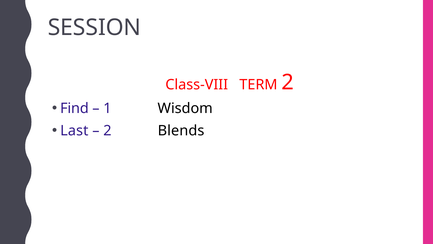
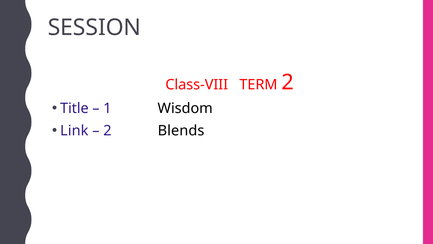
Find: Find -> Title (74, 108)
Last: Last -> Link (74, 130)
